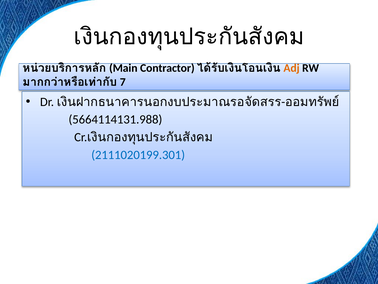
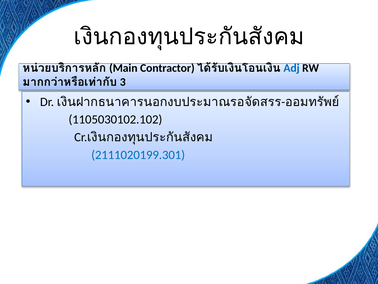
Adj colour: orange -> blue (292, 68)
7: 7 -> 3 (123, 82)
5664114131.988: 5664114131.988 -> 1105030102.102 (115, 119)
